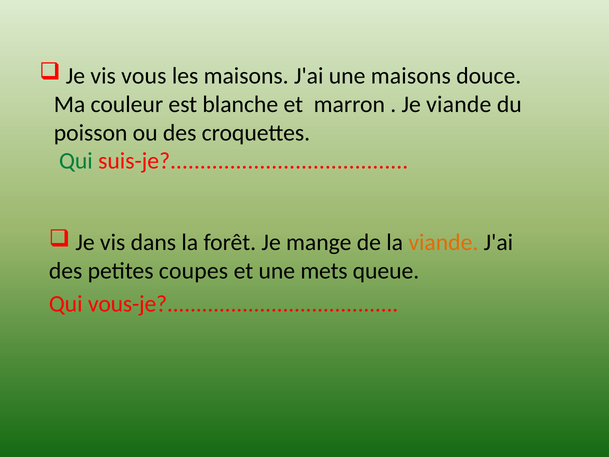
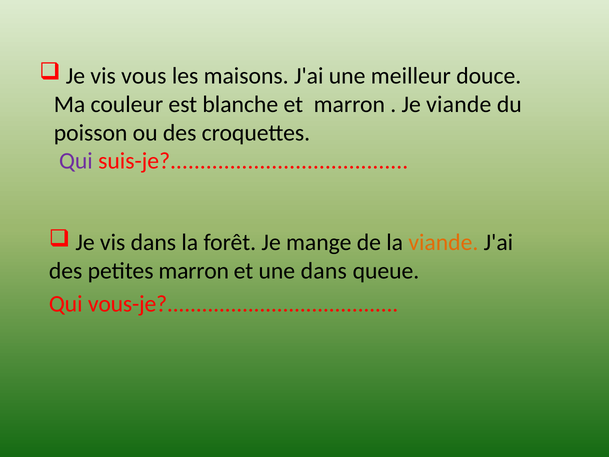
une maisons: maisons -> meilleur (411, 76)
Qui colour: green -> purple (76, 161)
petites coupes: coupes -> marron (194, 271)
une mets: mets -> dans (324, 271)
